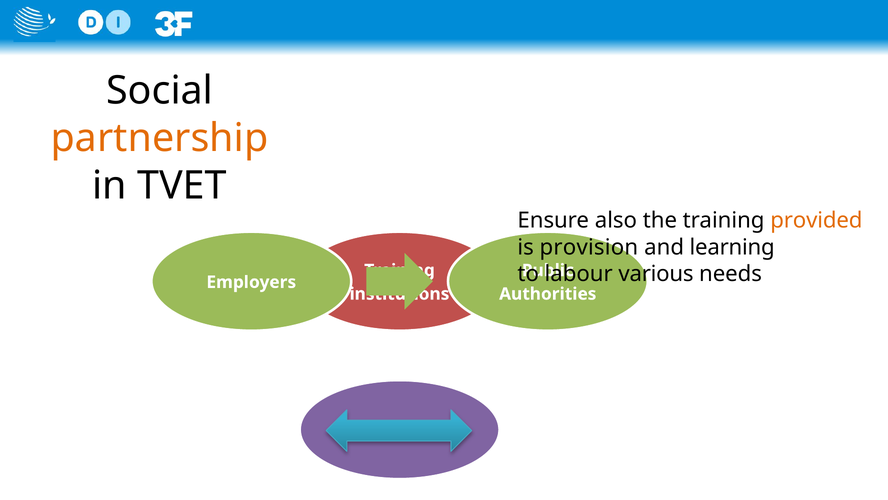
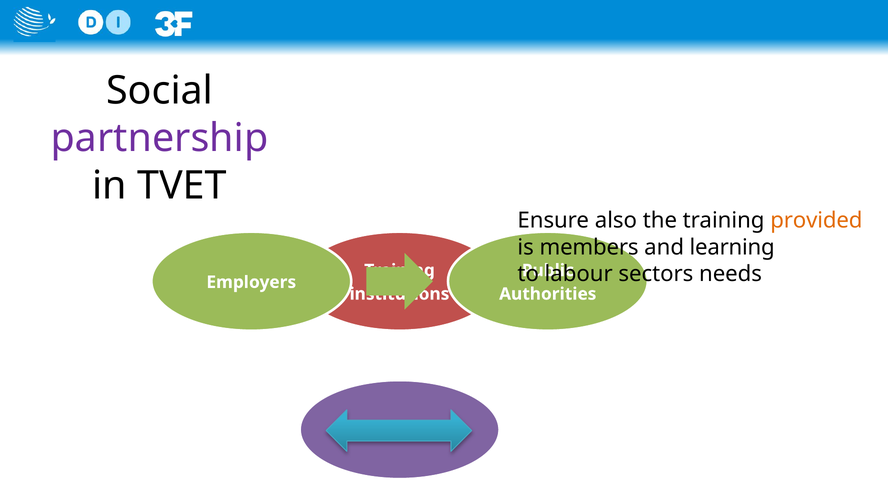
partnership colour: orange -> purple (159, 138)
provision: provision -> members (589, 247)
various: various -> sectors (656, 274)
